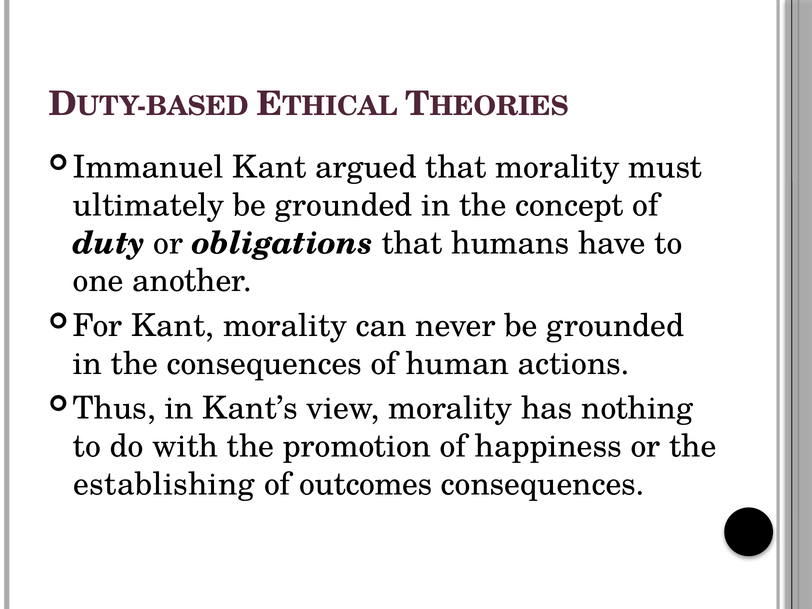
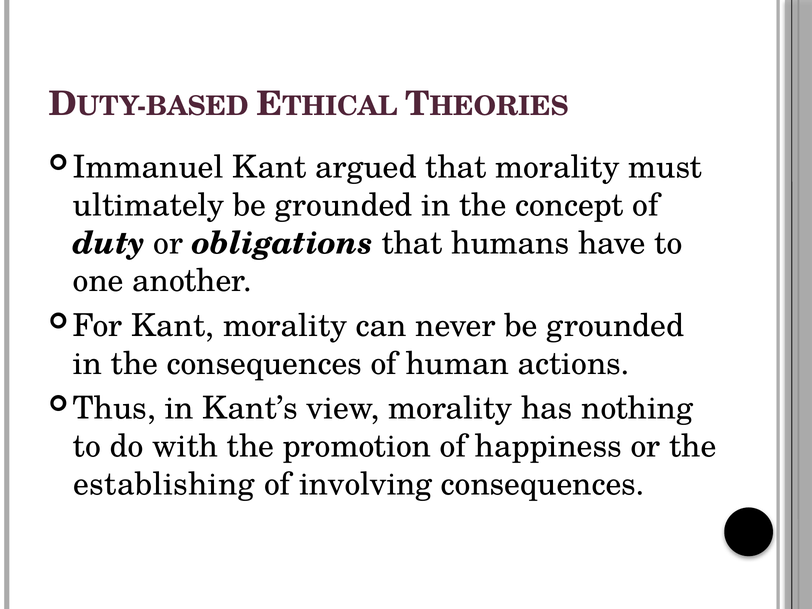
outcomes: outcomes -> involving (366, 484)
